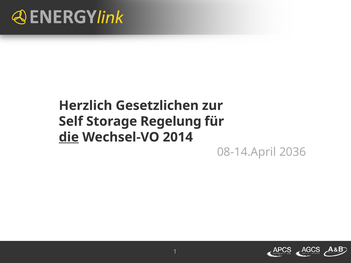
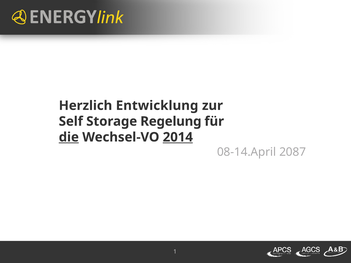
Gesetzlichen: Gesetzlichen -> Entwicklung (157, 106)
2014 underline: none -> present (178, 137)
2036: 2036 -> 2087 (293, 152)
